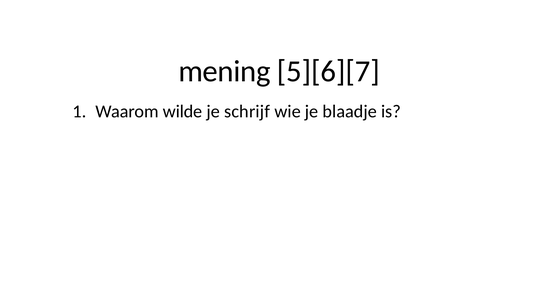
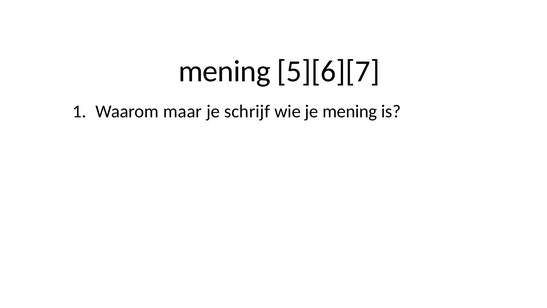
wilde: wilde -> maar (182, 111)
je blaadje: blaadje -> mening (350, 111)
